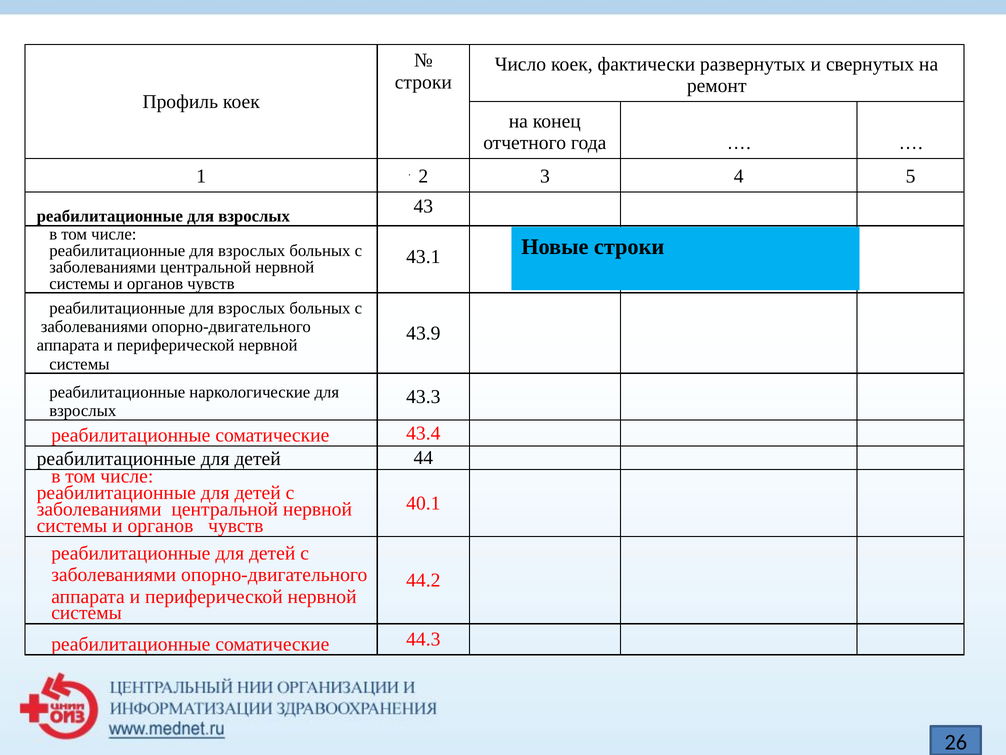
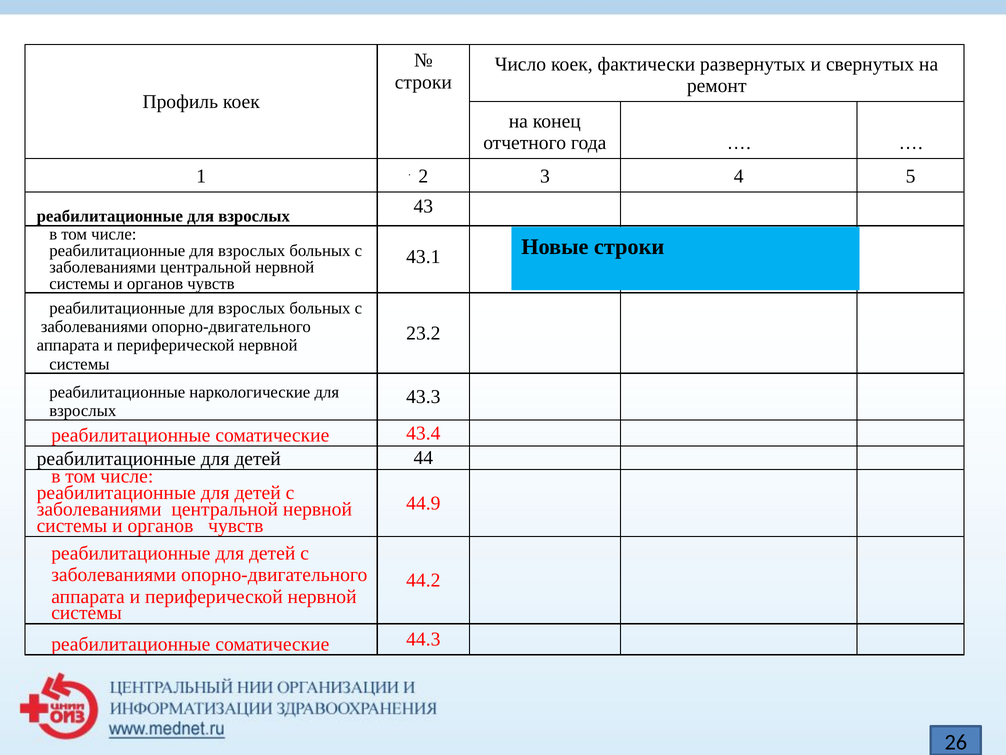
43.9: 43.9 -> 23.2 (423, 333)
40.1: 40.1 -> 44.9 (423, 503)
